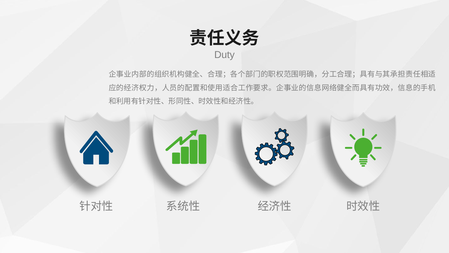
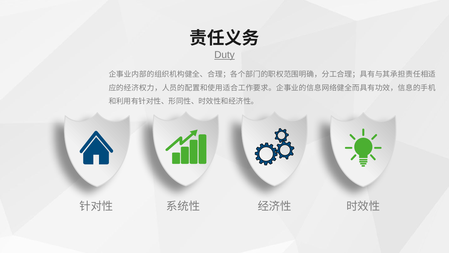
Duty underline: none -> present (225, 55)
